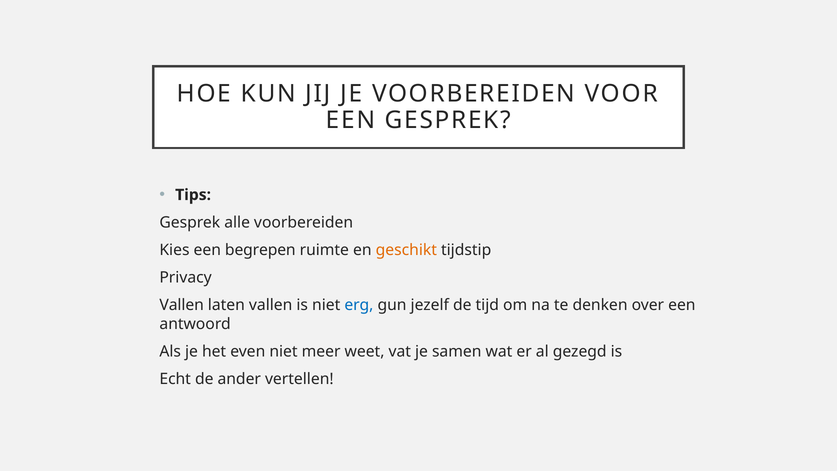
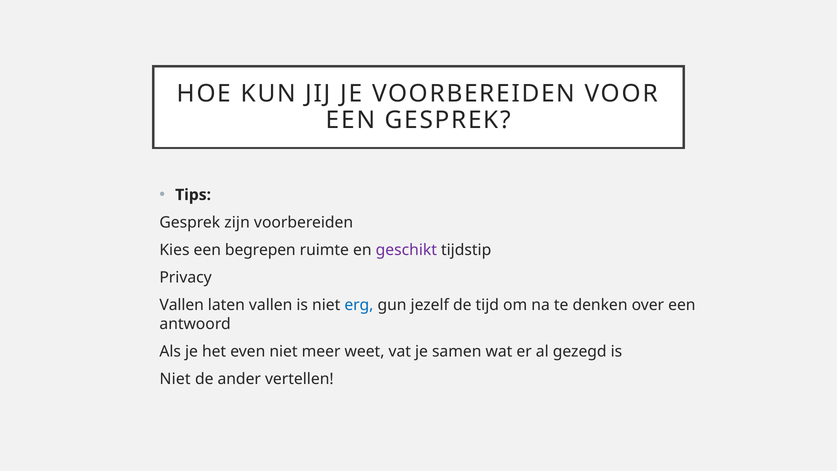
alle: alle -> zijn (237, 222)
geschikt colour: orange -> purple (406, 250)
Echt: Echt -> Niet (175, 379)
